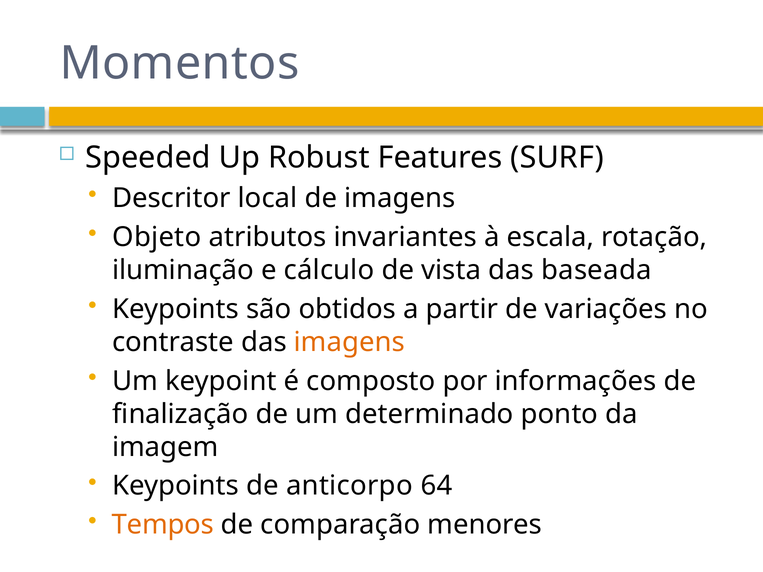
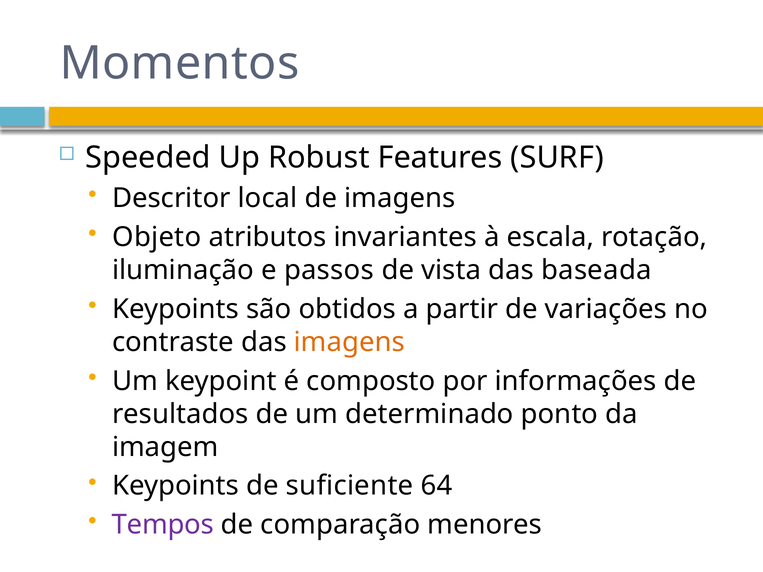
cálculo: cálculo -> passos (329, 270)
finalização: finalização -> resultados (180, 414)
anticorpo: anticorpo -> suficiente (350, 486)
Tempos colour: orange -> purple (163, 525)
